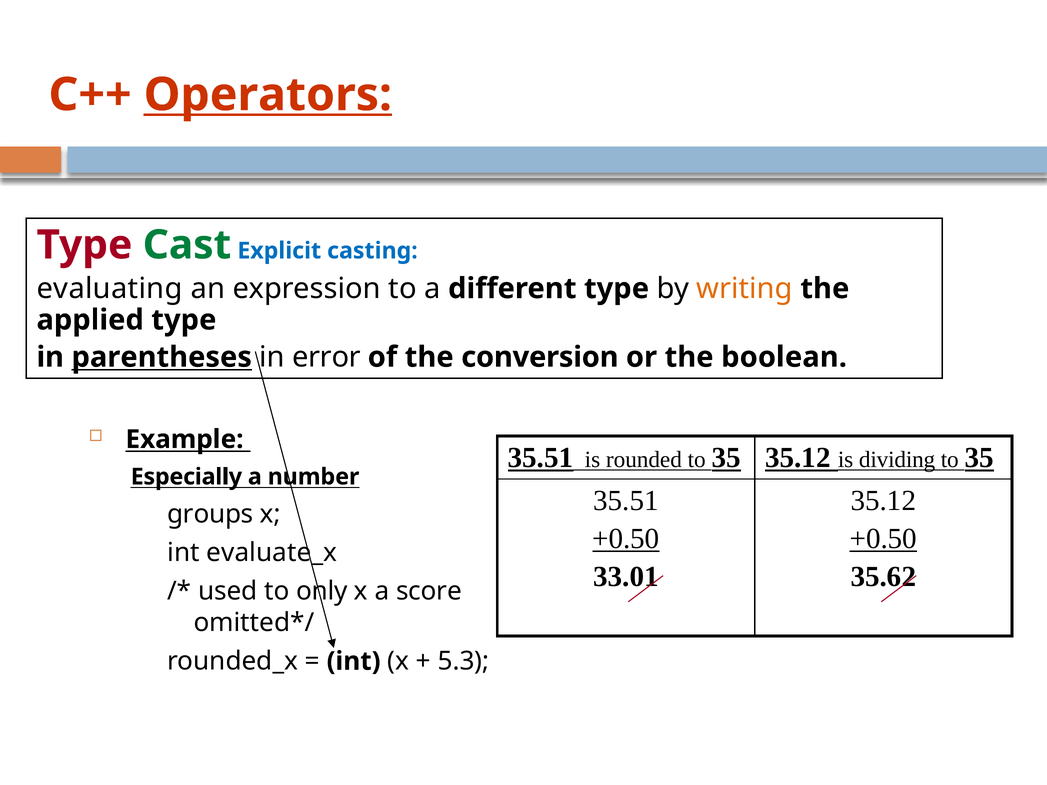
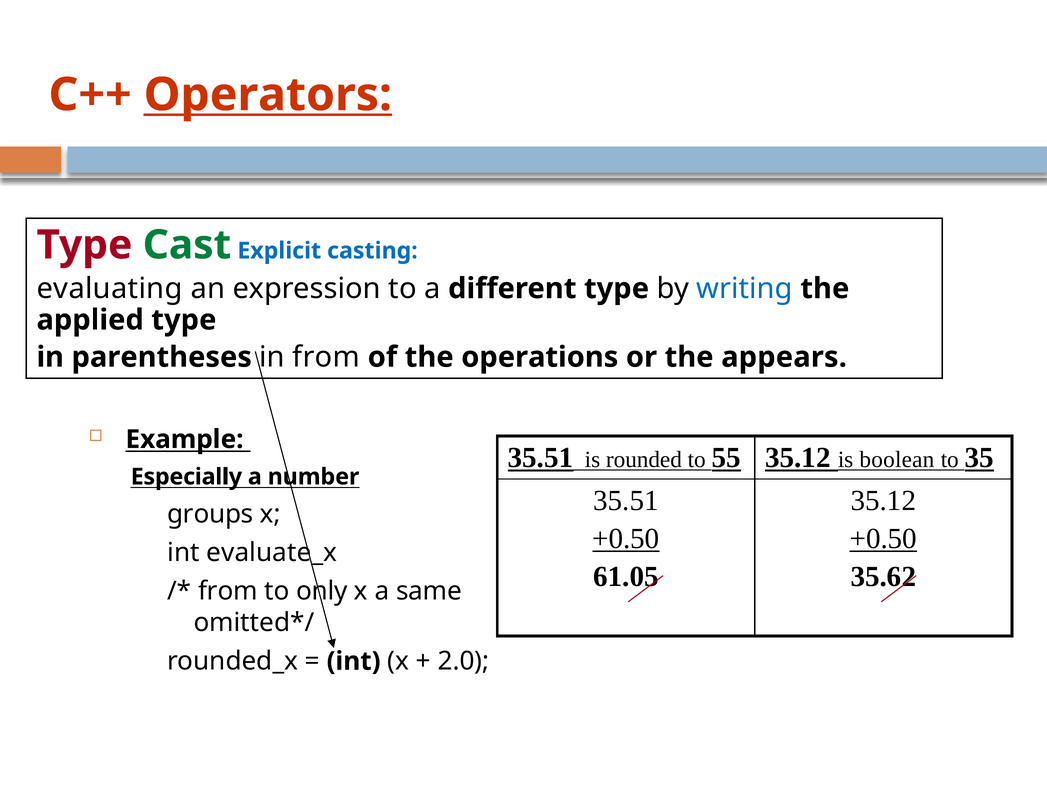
writing colour: orange -> blue (745, 289)
parentheses underline: present -> none (162, 357)
in error: error -> from (326, 357)
conversion: conversion -> operations (540, 357)
boolean: boolean -> appears (784, 357)
rounded to 35: 35 -> 55 (726, 458)
dividing: dividing -> boolean (897, 460)
33.01: 33.01 -> 61.05 (626, 577)
used: used -> from (228, 591)
score: score -> same (429, 591)
5.3: 5.3 -> 2.0 (463, 661)
